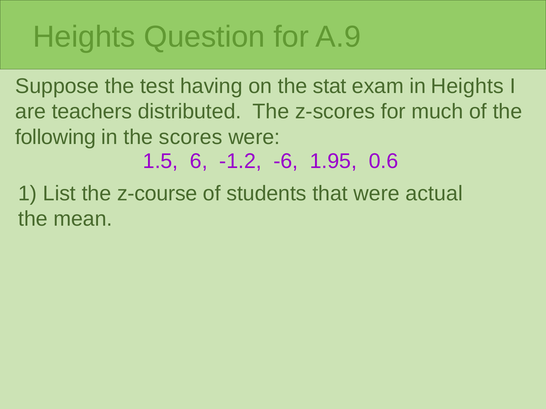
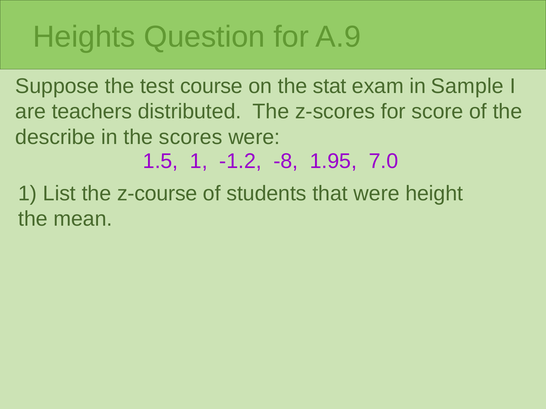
having: having -> course (211, 86)
in Heights: Heights -> Sample (467, 86)
much: much -> score (437, 112)
following: following -> describe (55, 137)
1.5 6: 6 -> 1 (199, 161)
-6: -6 -> -8 (286, 161)
0.6: 0.6 -> 7.0 (383, 161)
actual: actual -> height (434, 194)
